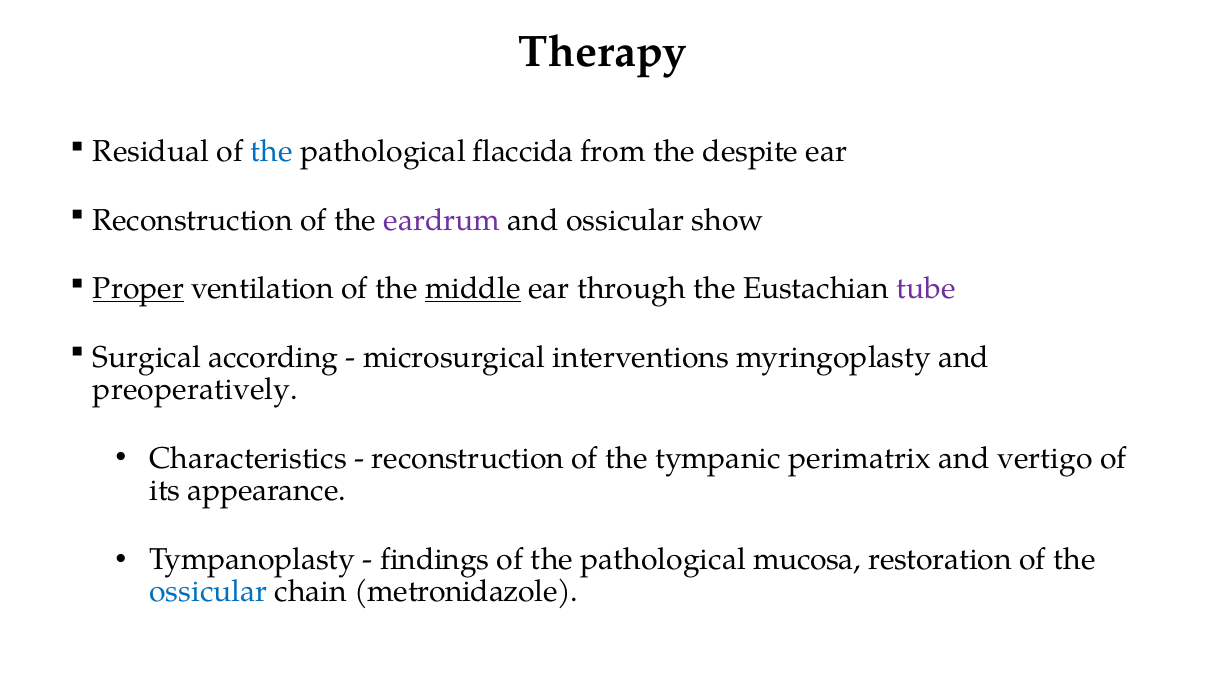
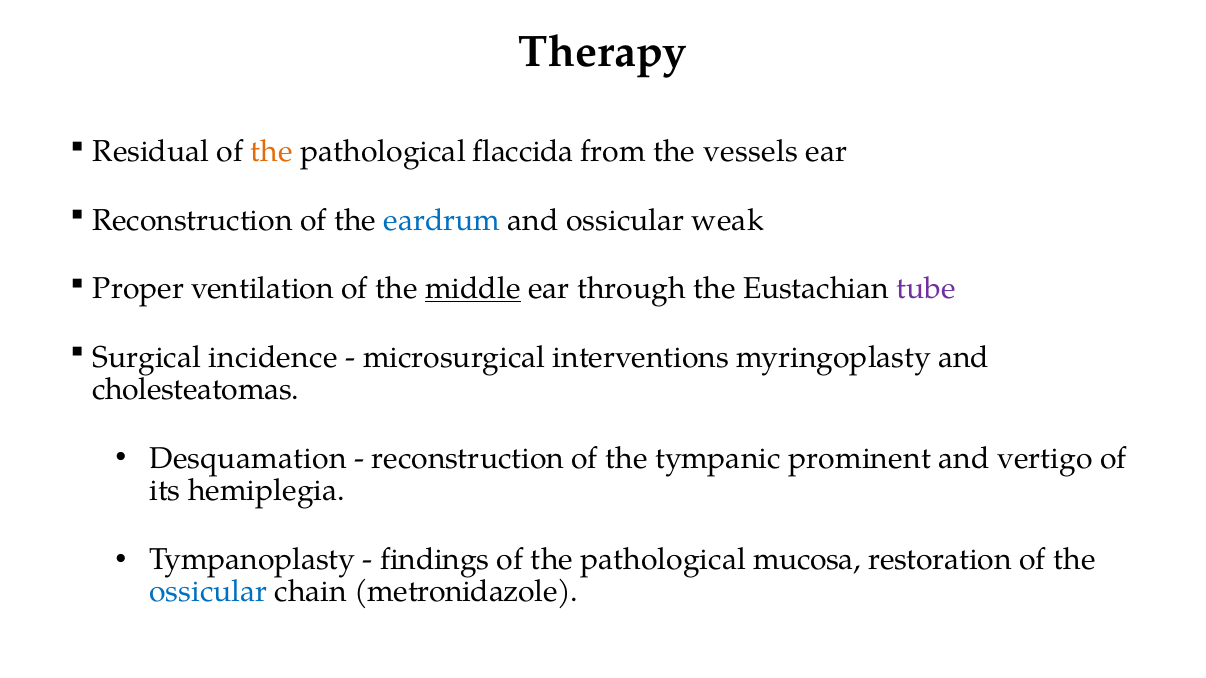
the colour: blue -> orange (272, 152)
despite: despite -> vessels (750, 152)
eardrum colour: purple -> blue (442, 220)
show: show -> weak (728, 220)
Proper underline: present -> none (138, 289)
according: according -> incidence (273, 357)
preoperatively: preoperatively -> cholesteatomas (196, 390)
Characteristics: Characteristics -> Desquamation (248, 458)
perimatrix: perimatrix -> prominent (860, 458)
appearance: appearance -> hemiplegia (267, 491)
